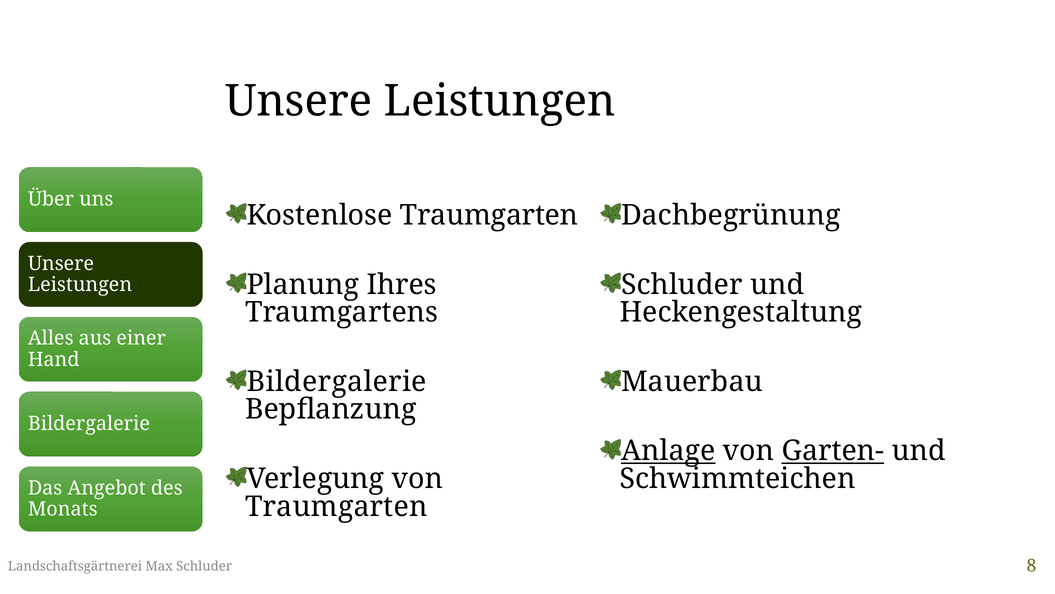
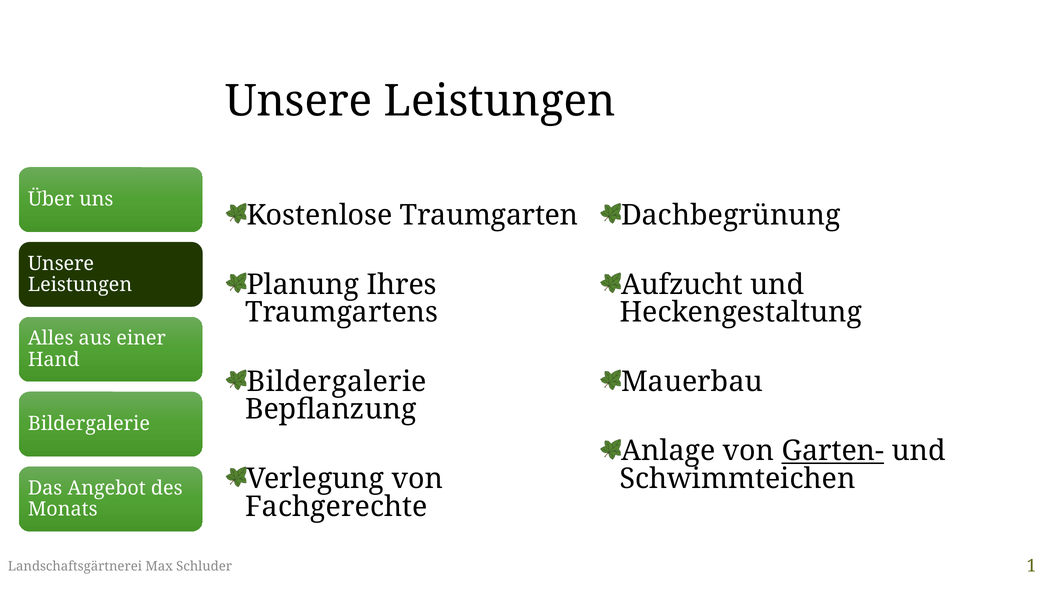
Schluder: Schluder -> Aufzucht (682, 284)
Anlage underline: present -> none (668, 451)
Traumgarten: Traumgarten -> Fachgerechte (336, 506)
8: 8 -> 1 (1031, 566)
